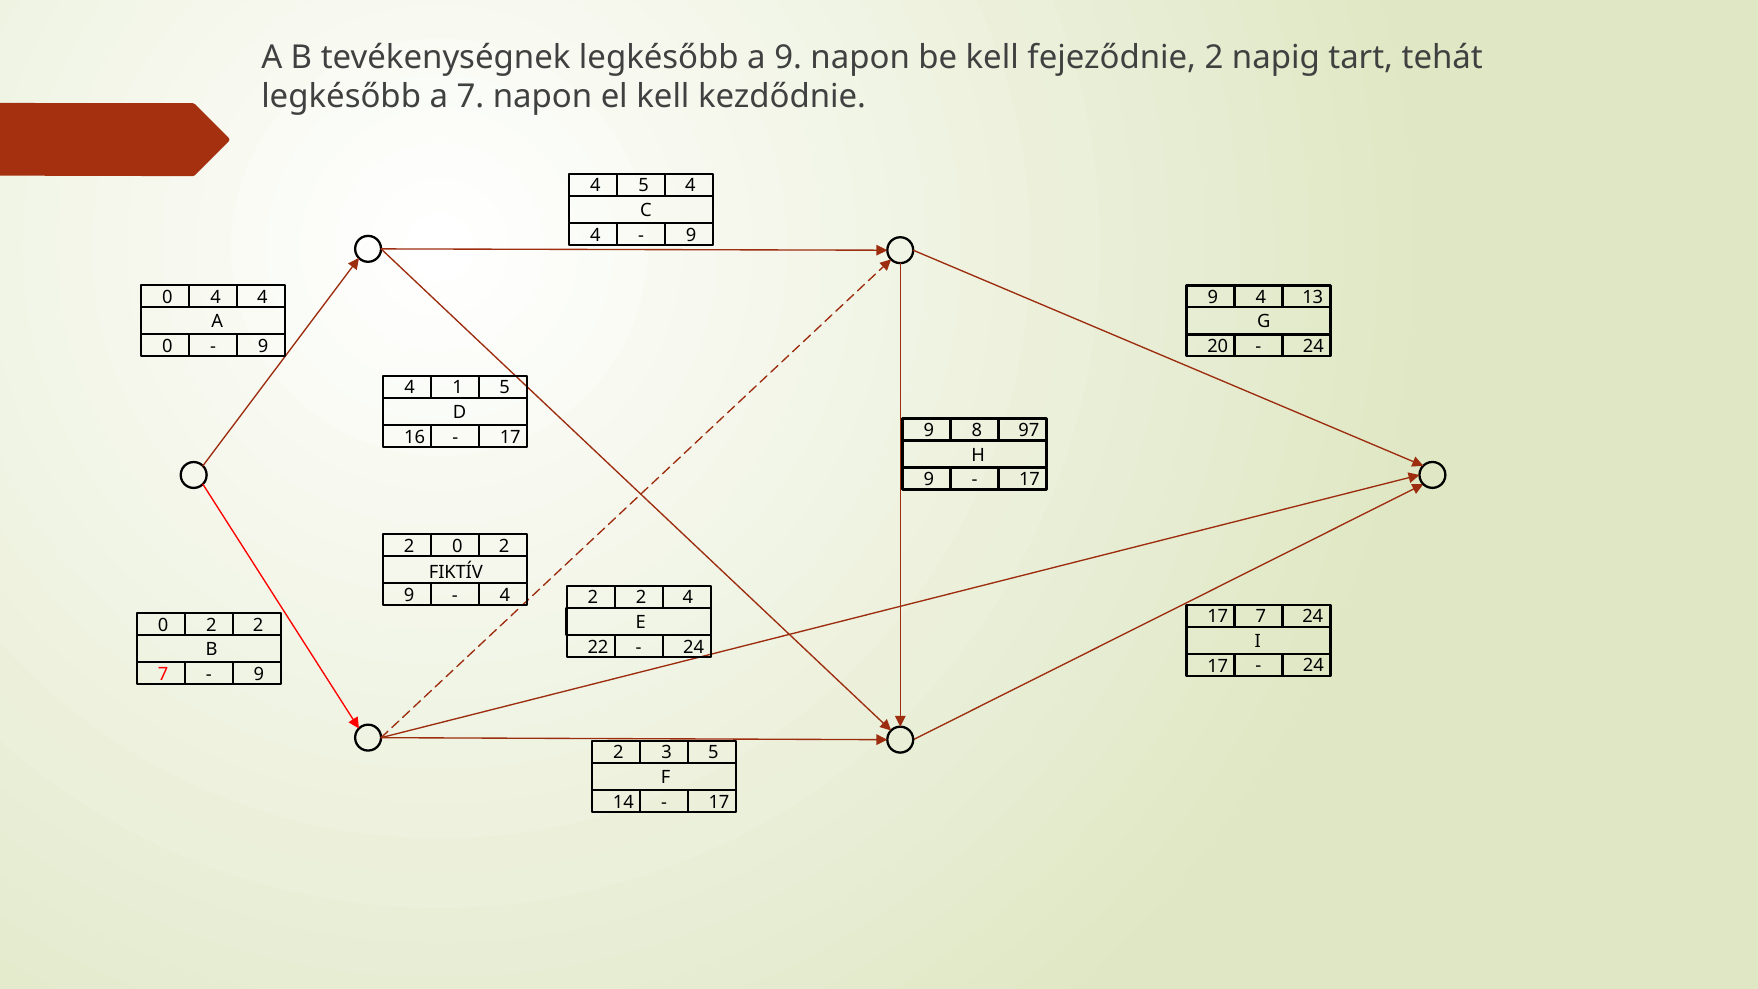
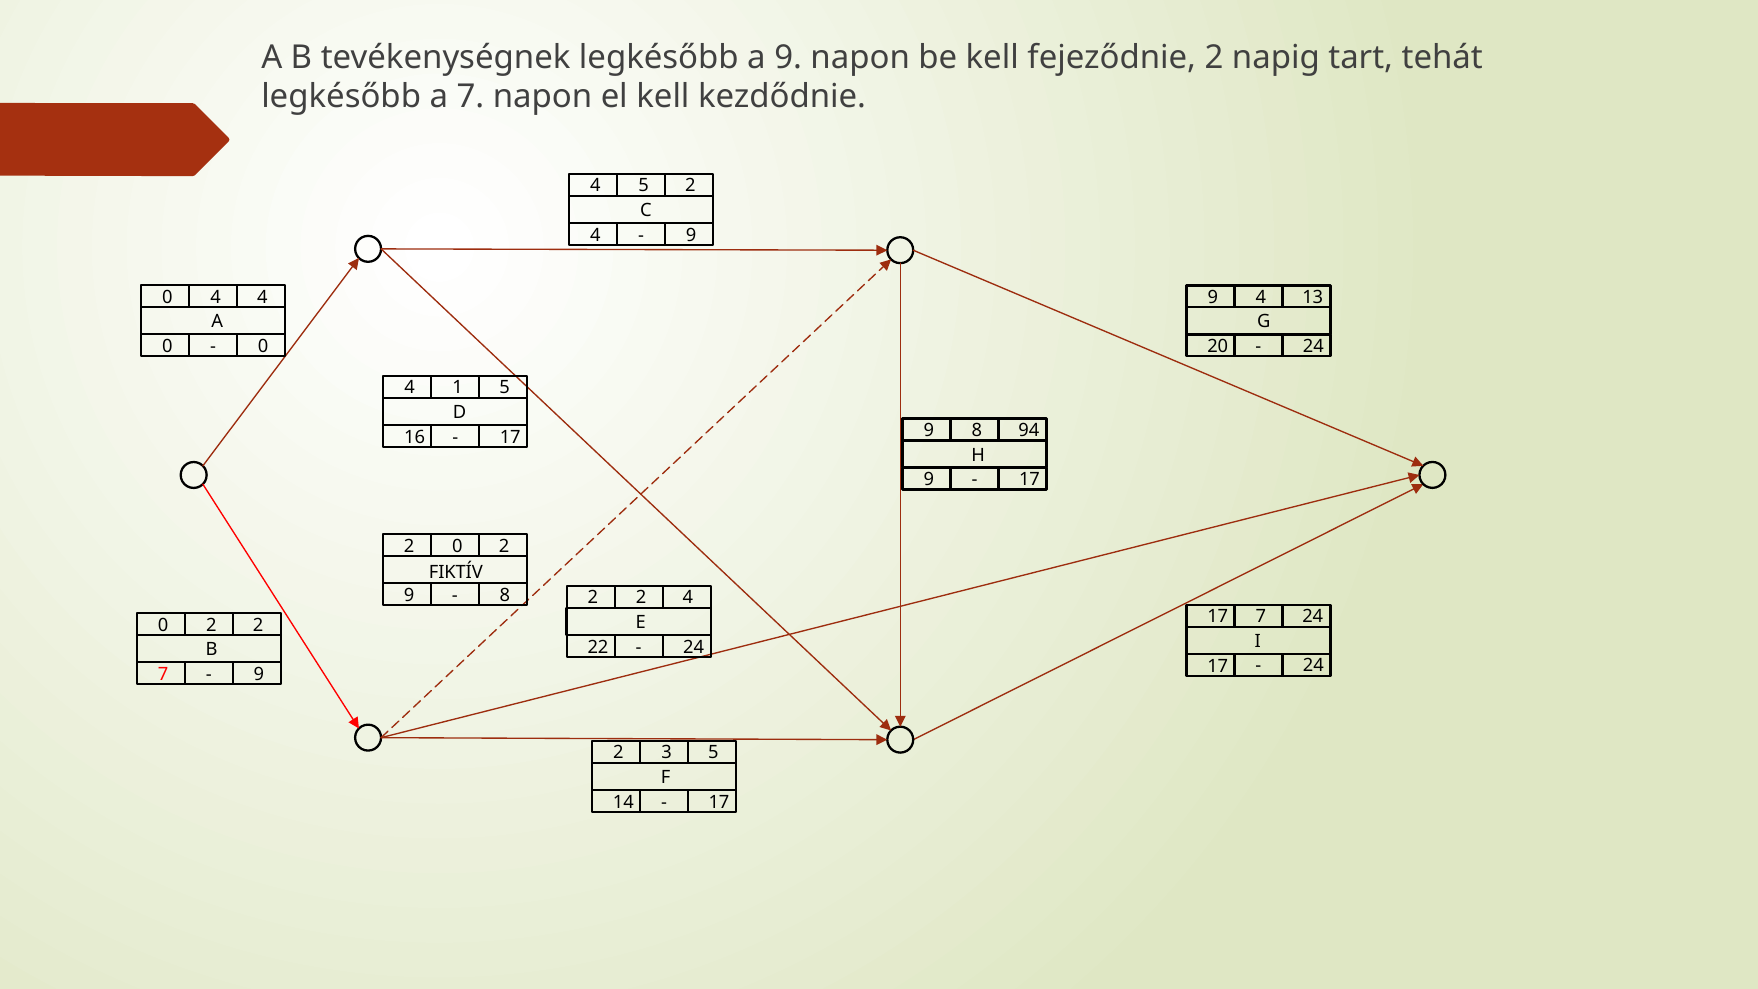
5 4: 4 -> 2 (690, 186)
9: 9 -> 0 (263, 346)
97: 97 -> 94 (1029, 430)
4: 4 -> 8 (505, 595)
